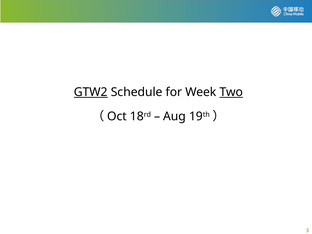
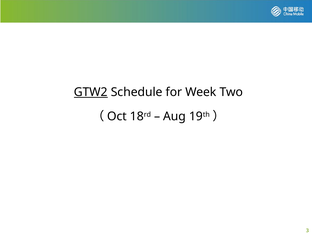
Two underline: present -> none (231, 92)
